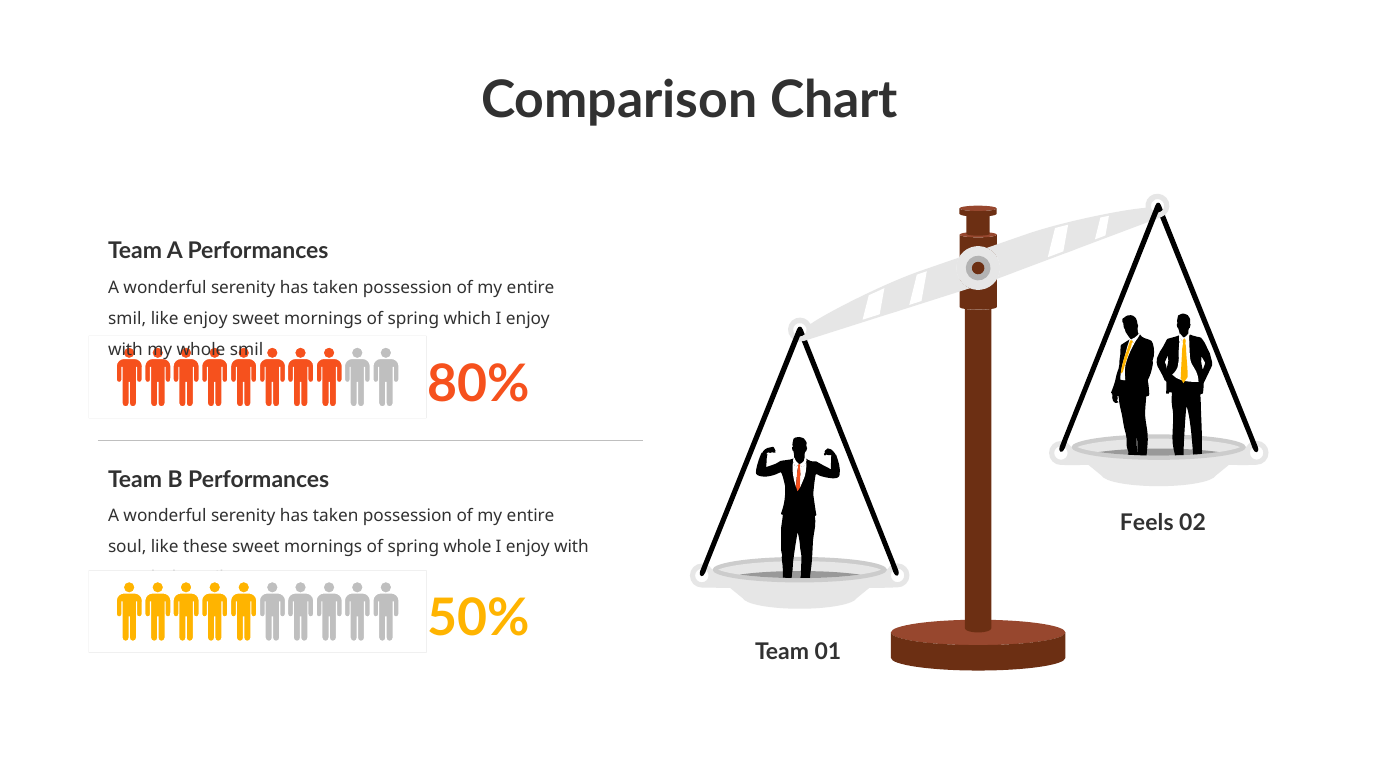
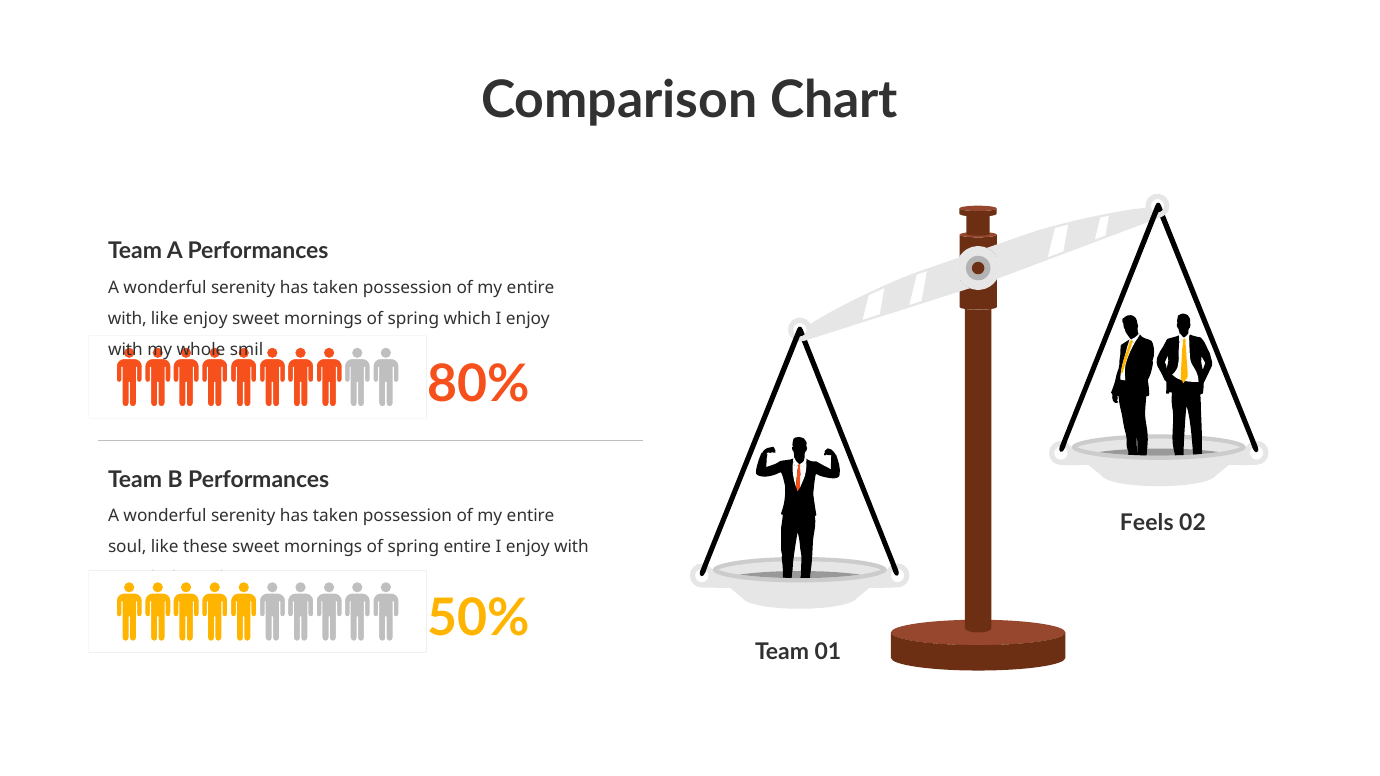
smil: smil -> with (127, 319)
spring whole: whole -> entire (467, 547)
